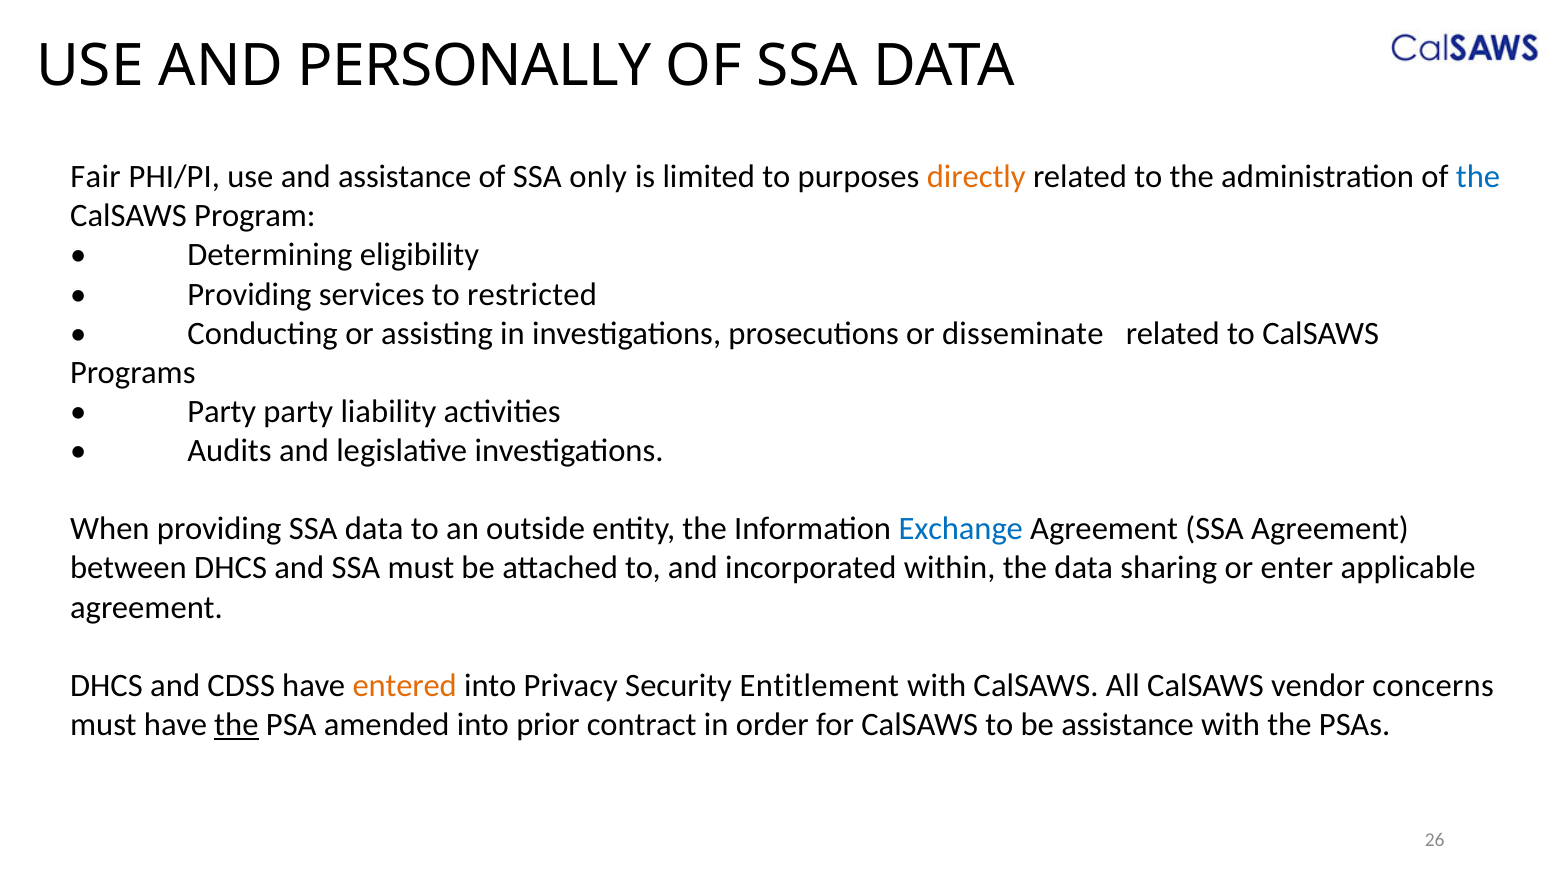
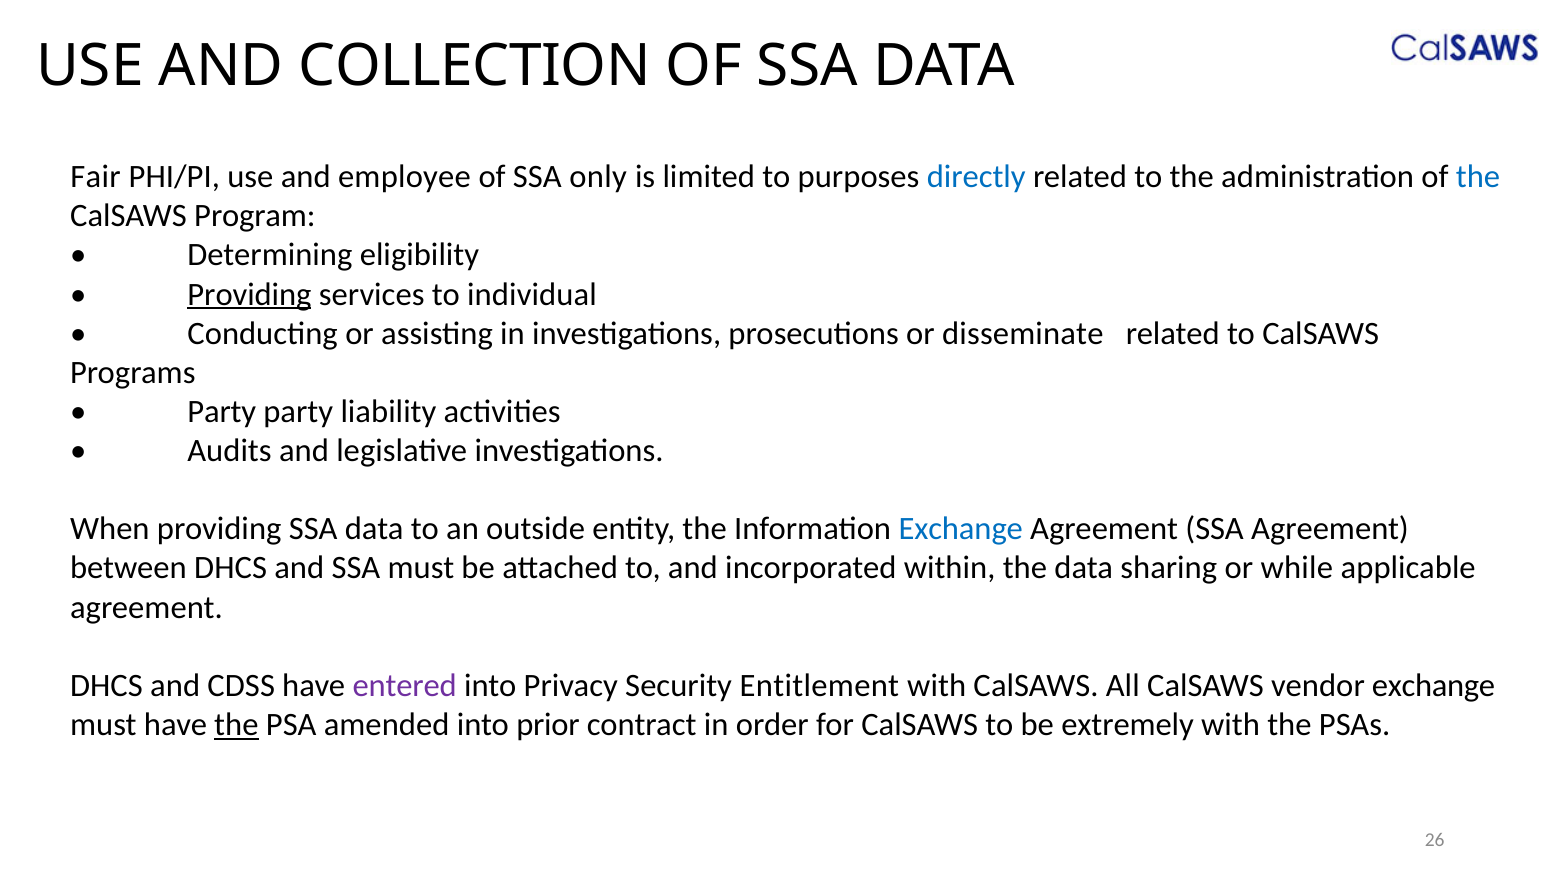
PERSONALLY: PERSONALLY -> COLLECTION (475, 66)
and assistance: assistance -> employee (404, 177)
directly colour: orange -> blue (976, 177)
Providing underline: none -> present (249, 294)
restricted: restricted -> individual (532, 294)
enter: enter -> while (1297, 568)
entered colour: orange -> purple (405, 685)
vendor concerns: concerns -> exchange (1434, 685)
be assistance: assistance -> extremely (1128, 724)
